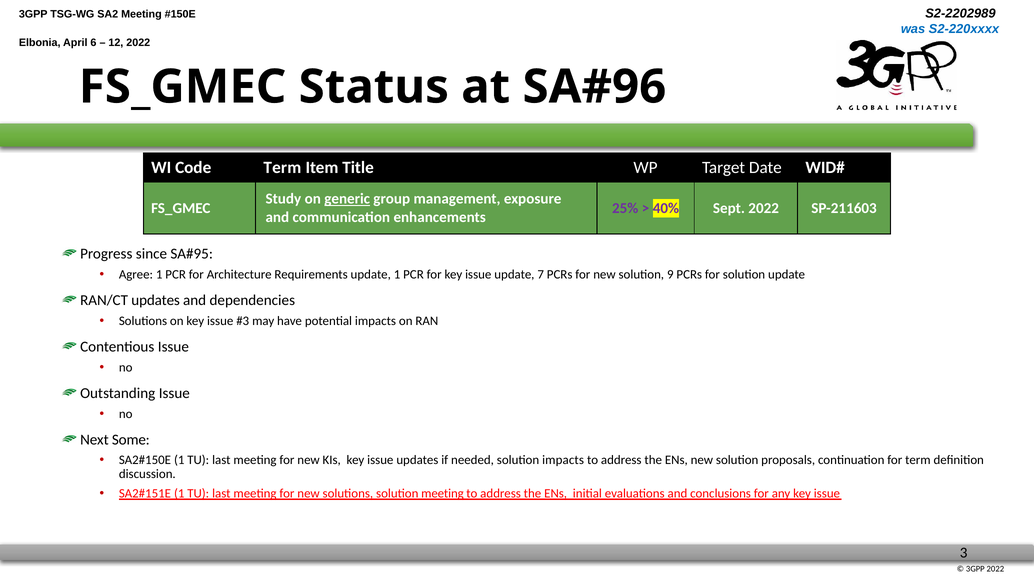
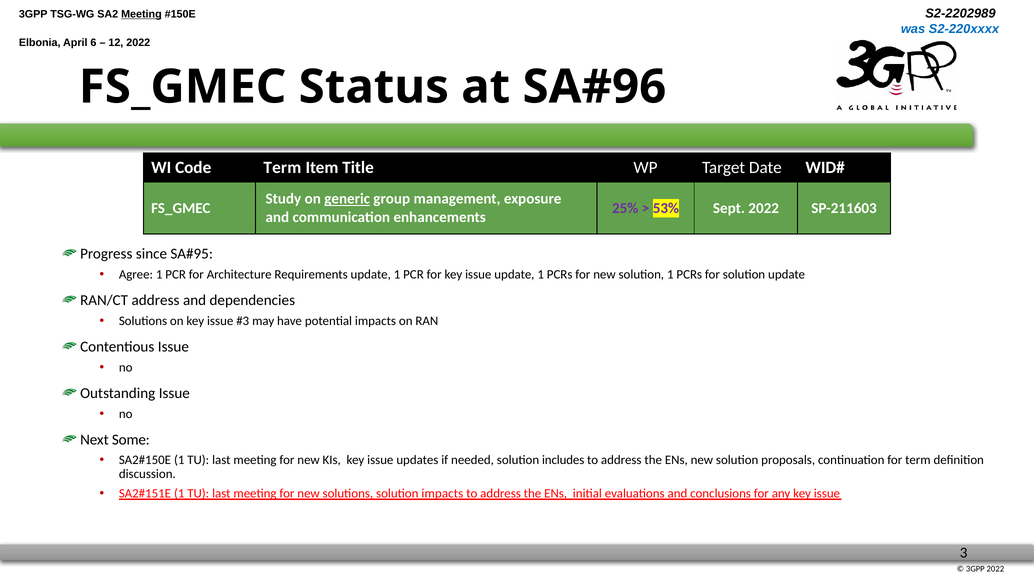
Meeting underline: none -> present (141, 14)
40%: 40% -> 53% (666, 208)
issue update 7: 7 -> 1 (541, 274)
solution 9: 9 -> 1 (670, 274)
RAN/CT updates: updates -> address (156, 300)
solution impacts: impacts -> includes (563, 460)
solution meeting: meeting -> impacts (442, 493)
